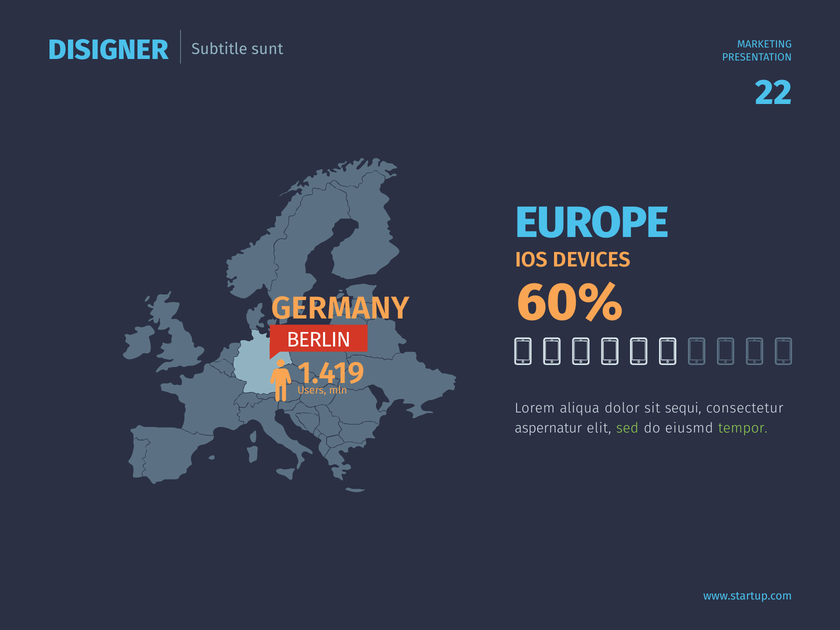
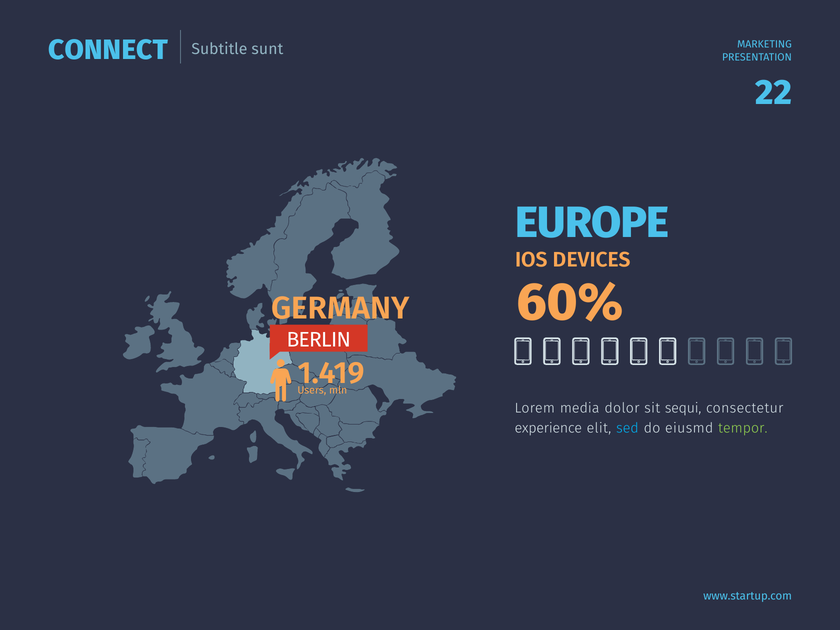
DISIGNER: DISIGNER -> CONNECT (108, 50)
aliqua: aliqua -> media (580, 408)
aspernatur: aspernatur -> experience (548, 428)
sed colour: light green -> light blue (627, 428)
